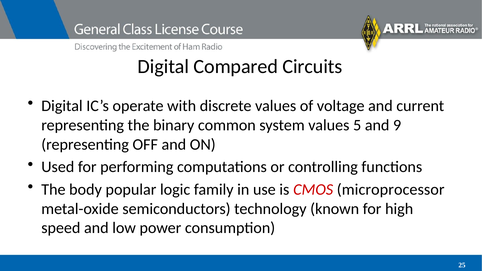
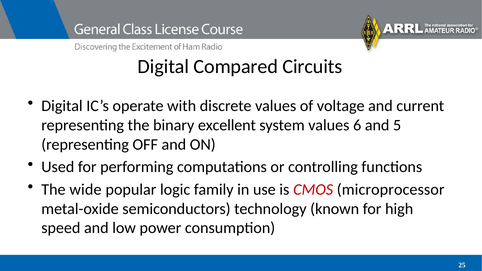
common: common -> excellent (227, 125)
5: 5 -> 6 (357, 125)
9: 9 -> 5 (397, 125)
body: body -> wide (85, 190)
